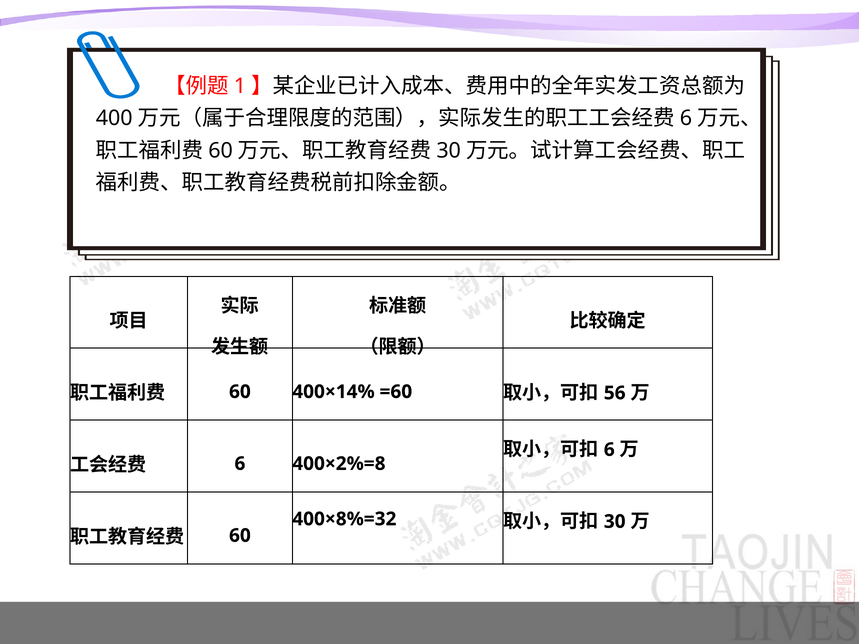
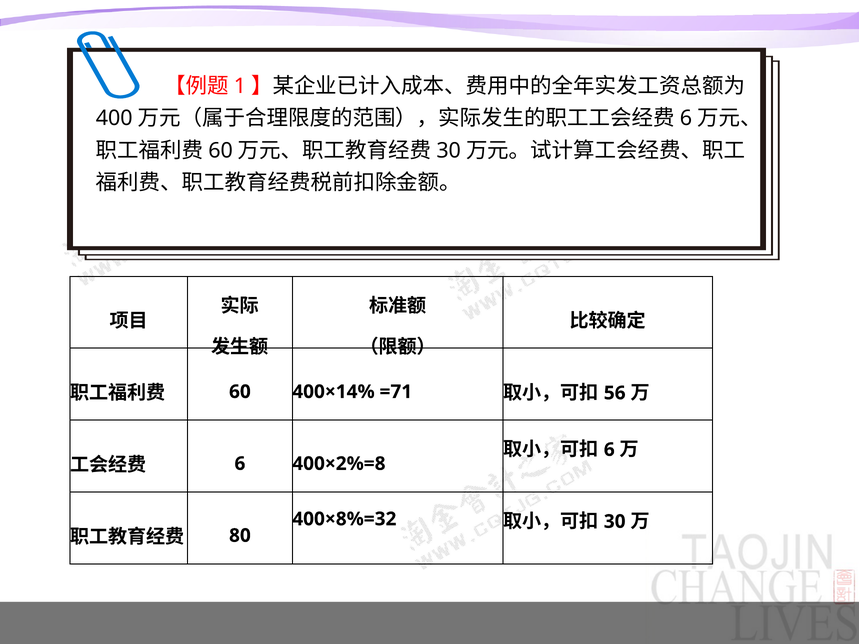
=60: =60 -> =71 (396, 392)
60: 60 -> 80 (240, 536)
